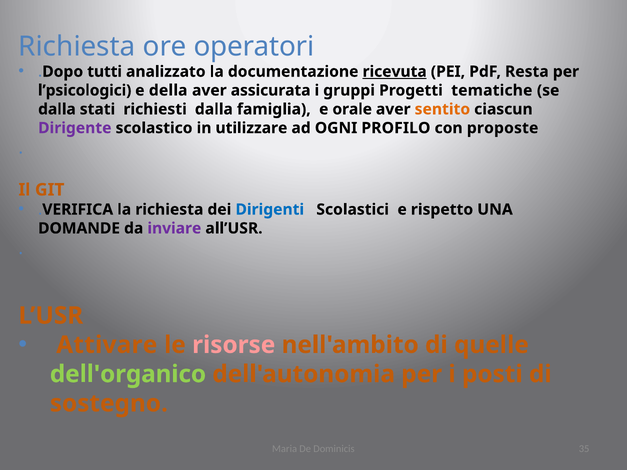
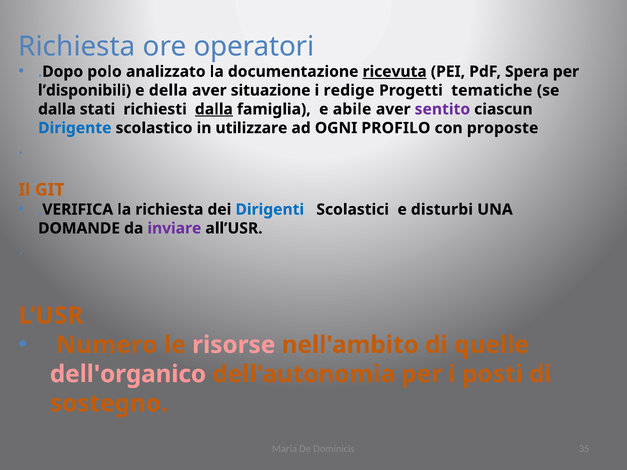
tutti: tutti -> polo (105, 72)
Resta: Resta -> Spera (527, 72)
l’psicologici: l’psicologici -> l’disponibili (85, 90)
assicurata: assicurata -> situazione (271, 90)
gruppi: gruppi -> redige (349, 90)
dalla underline: none -> present (214, 109)
orale: orale -> abile (352, 109)
sentito colour: orange -> purple (442, 109)
Dirigente colour: purple -> blue (75, 128)
rispetto: rispetto -> disturbi (442, 210)
Attivare: Attivare -> Numero (107, 345)
dell'organico colour: light green -> pink (128, 374)
